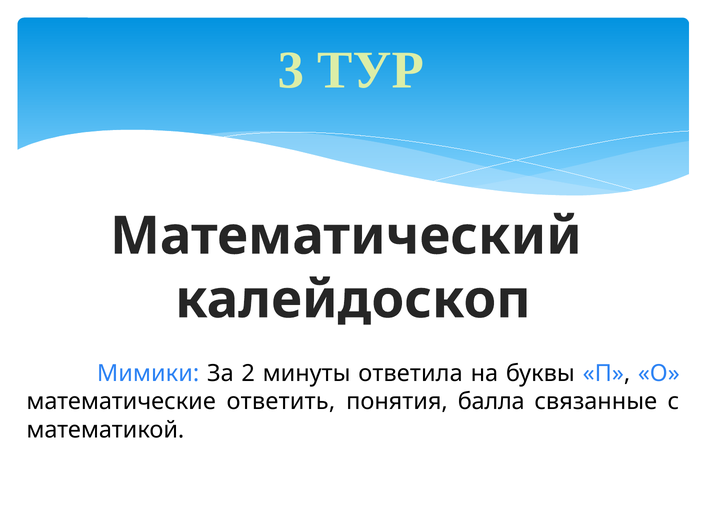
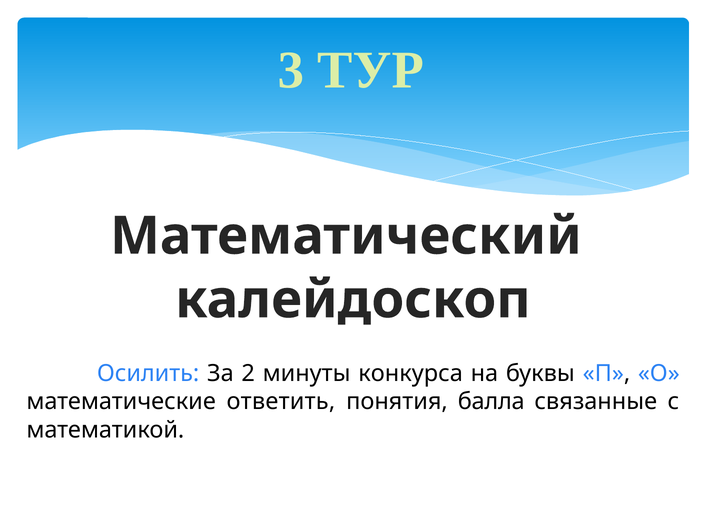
Мимики: Мимики -> Осилить (148, 373)
ответила: ответила -> конкурса (411, 373)
